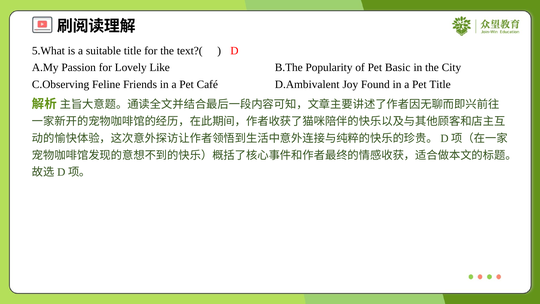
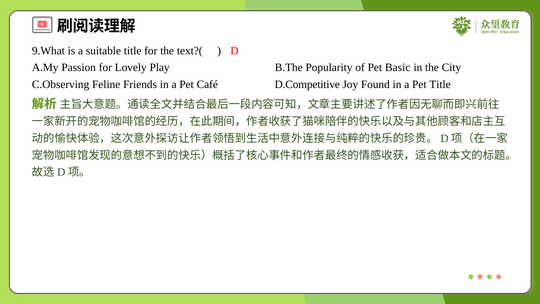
5.What: 5.What -> 9.What (48, 51)
Like: Like -> Play (160, 67)
D.Ambivalent: D.Ambivalent -> D.Competitive (307, 84)
